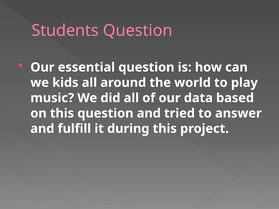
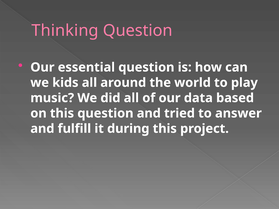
Students: Students -> Thinking (65, 31)
